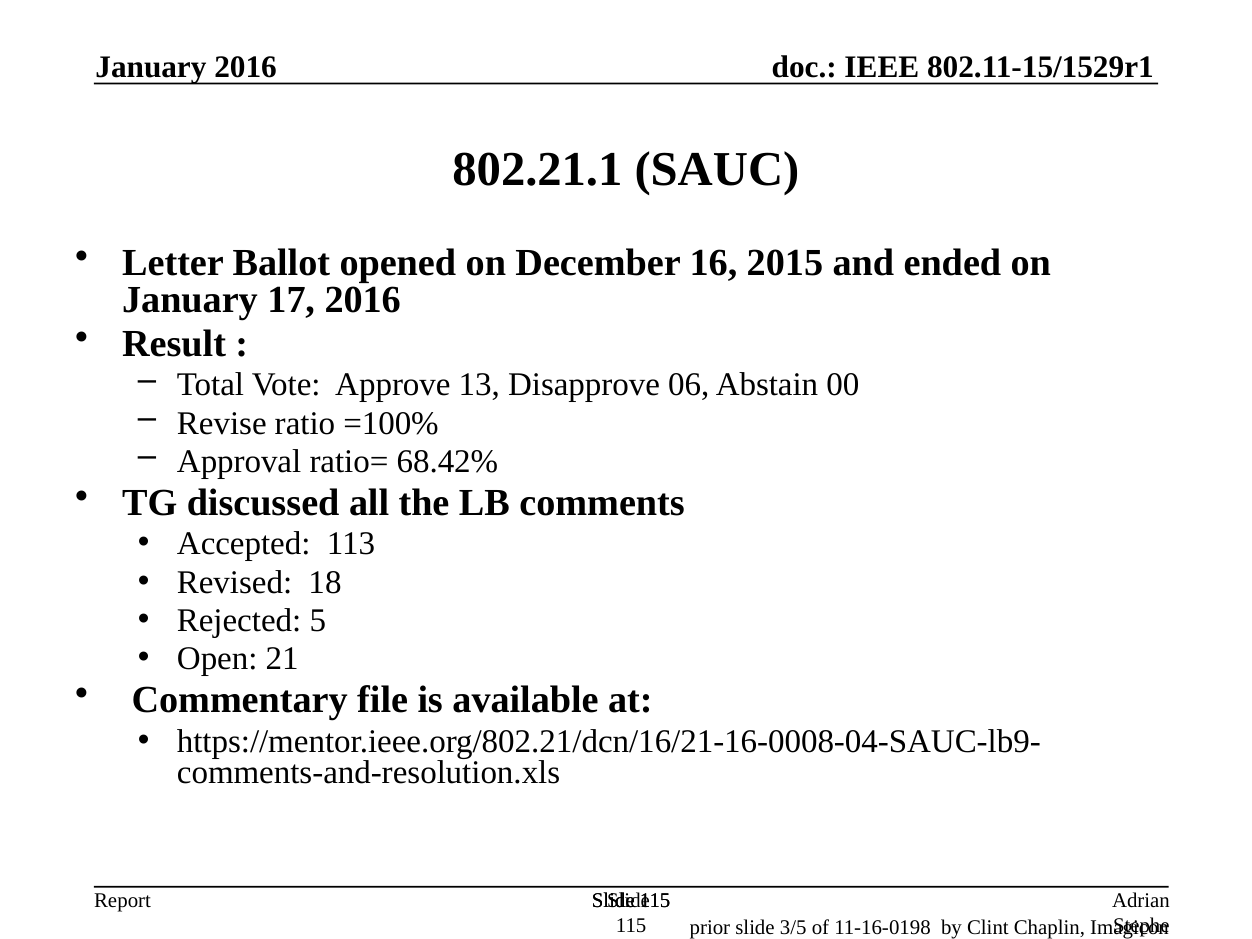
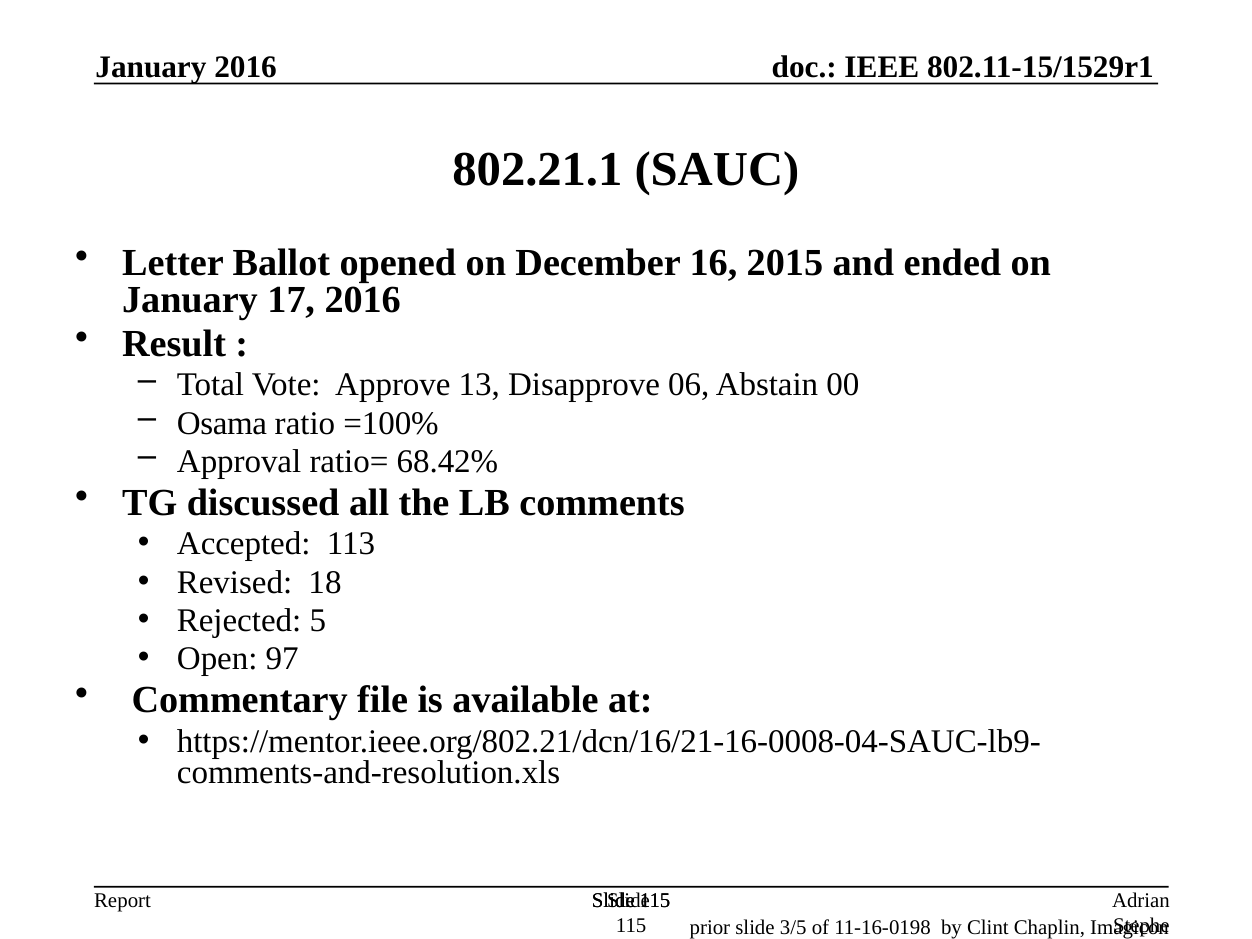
Revise: Revise -> Osama (222, 423)
21: 21 -> 97 (282, 659)
